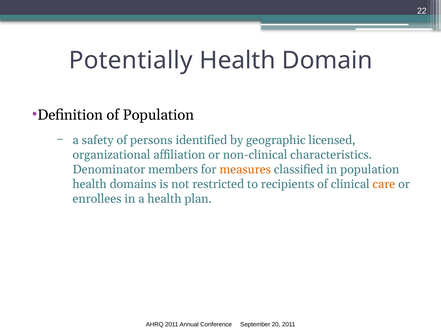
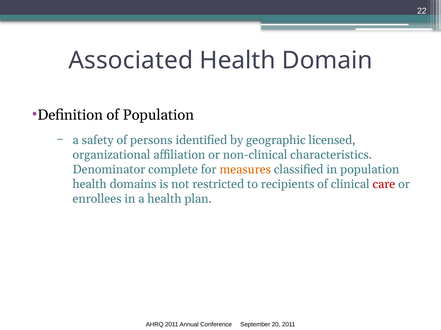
Potentially: Potentially -> Associated (131, 60)
members: members -> complete (173, 170)
care colour: orange -> red (384, 185)
